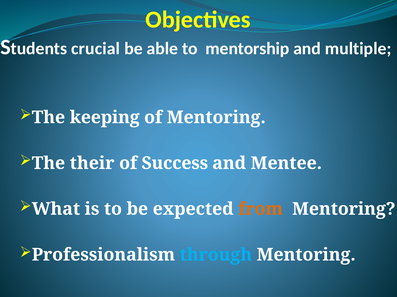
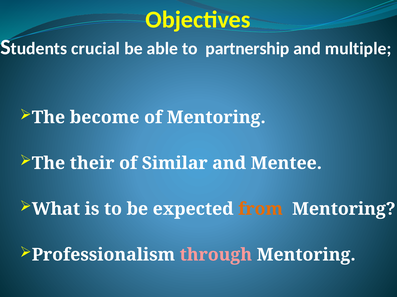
mentorship: mentorship -> partnership (247, 49)
keeping: keeping -> become (105, 118)
Success: Success -> Similar (175, 164)
through colour: light blue -> pink (216, 255)
